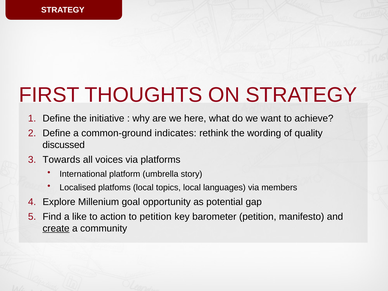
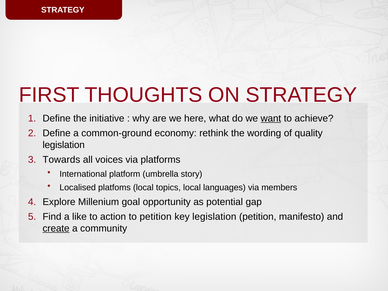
want underline: none -> present (271, 118)
indicates: indicates -> economy (176, 133)
discussed: discussed -> legislation (64, 145)
key barometer: barometer -> legislation (214, 217)
